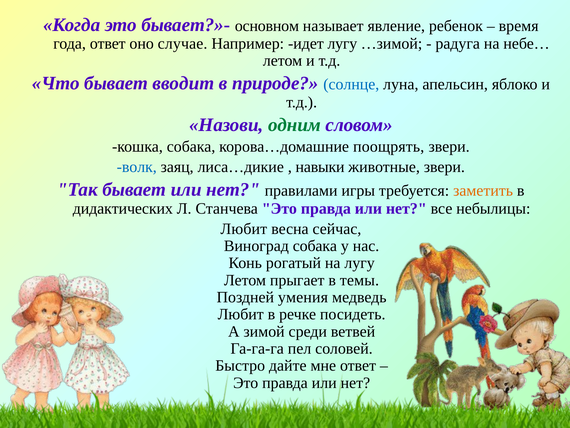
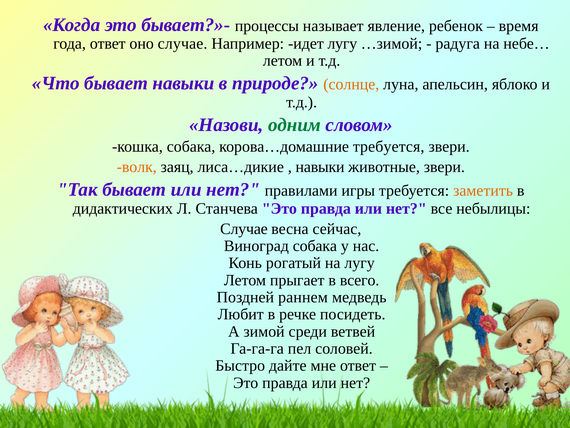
основном: основном -> процессы (267, 26)
бывает вводит: вводит -> навыки (183, 83)
солнце colour: blue -> orange (351, 84)
корова…домашние поощрять: поощрять -> требуется (389, 147)
волк colour: blue -> orange (137, 167)
Любит: Любит -> Случае (244, 229)
темы: темы -> всего (360, 280)
умения: умения -> раннем (303, 297)
